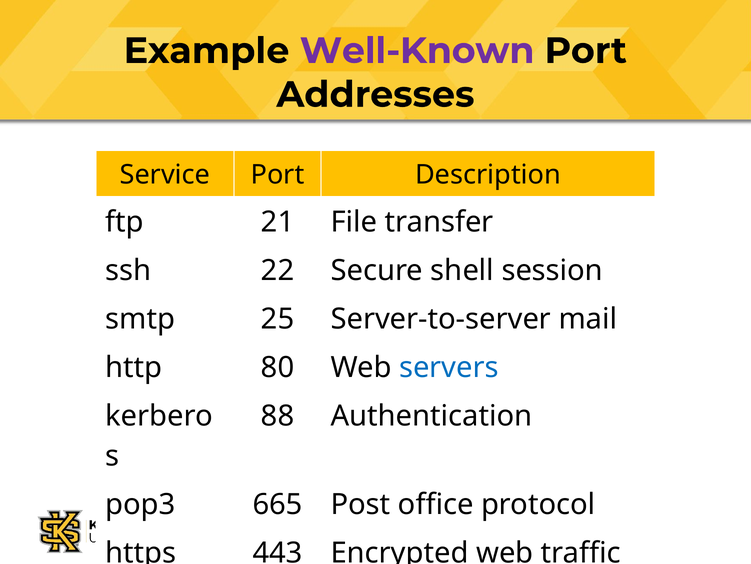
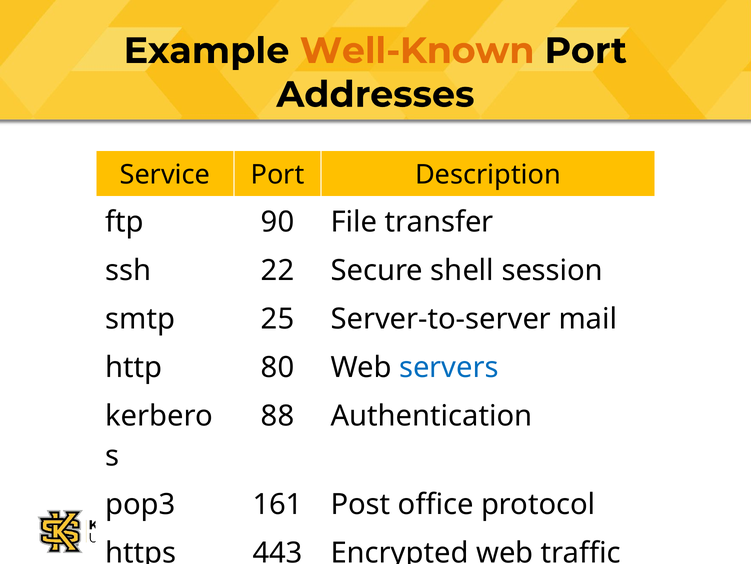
Well-Known colour: purple -> orange (417, 51)
21: 21 -> 90 (278, 222)
665: 665 -> 161 (278, 504)
